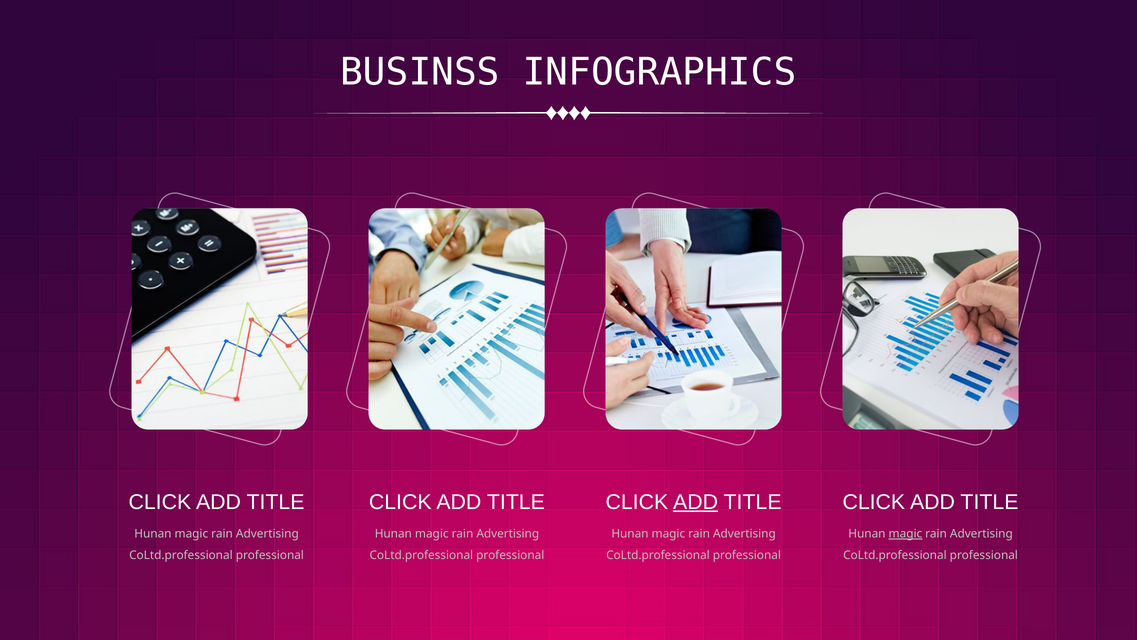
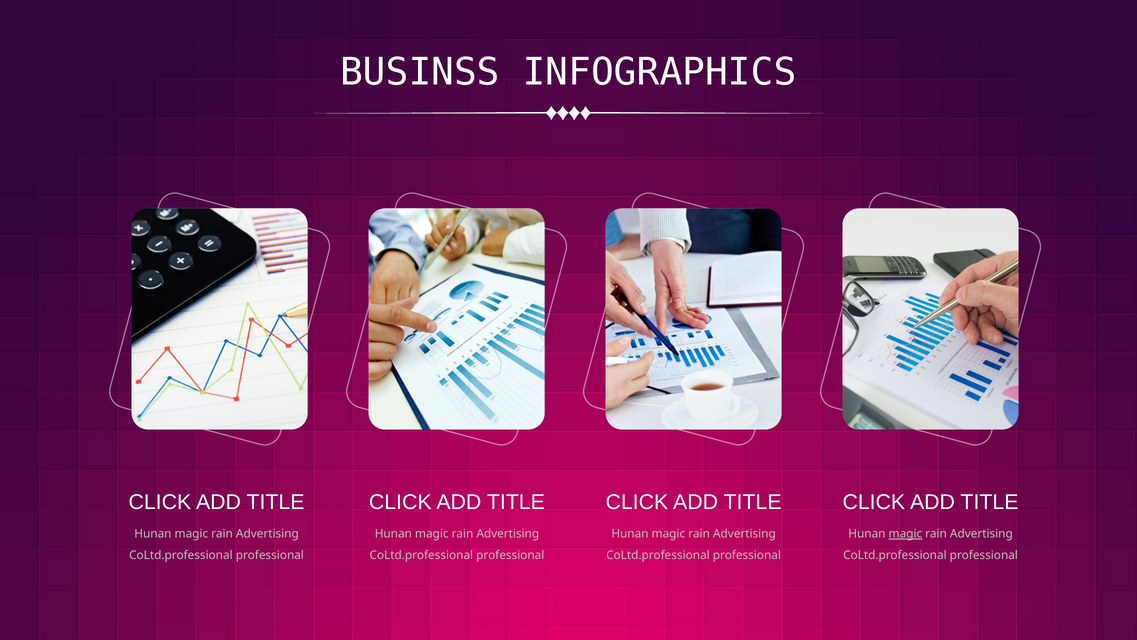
ADD underline: present -> none (696, 502)
